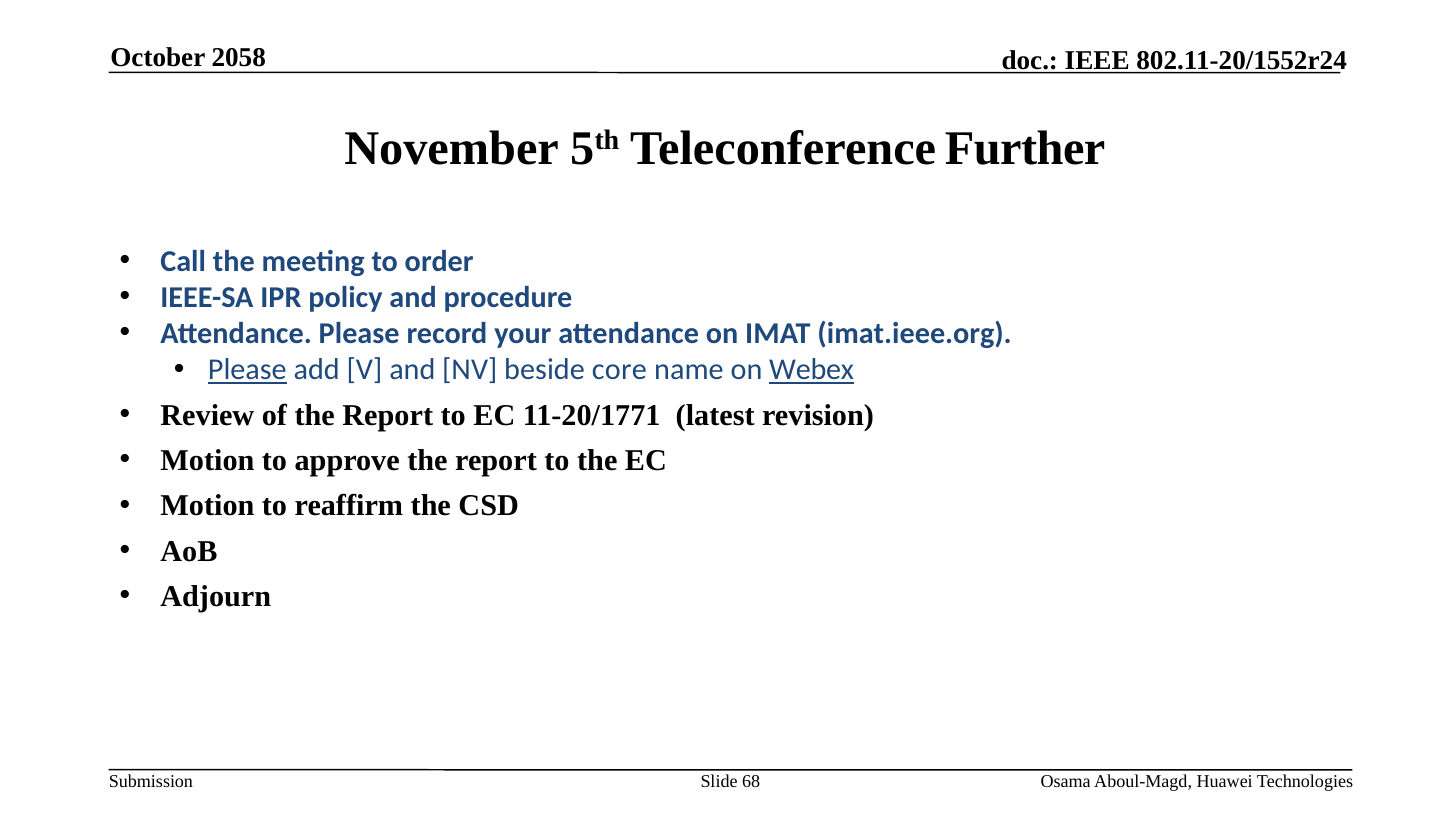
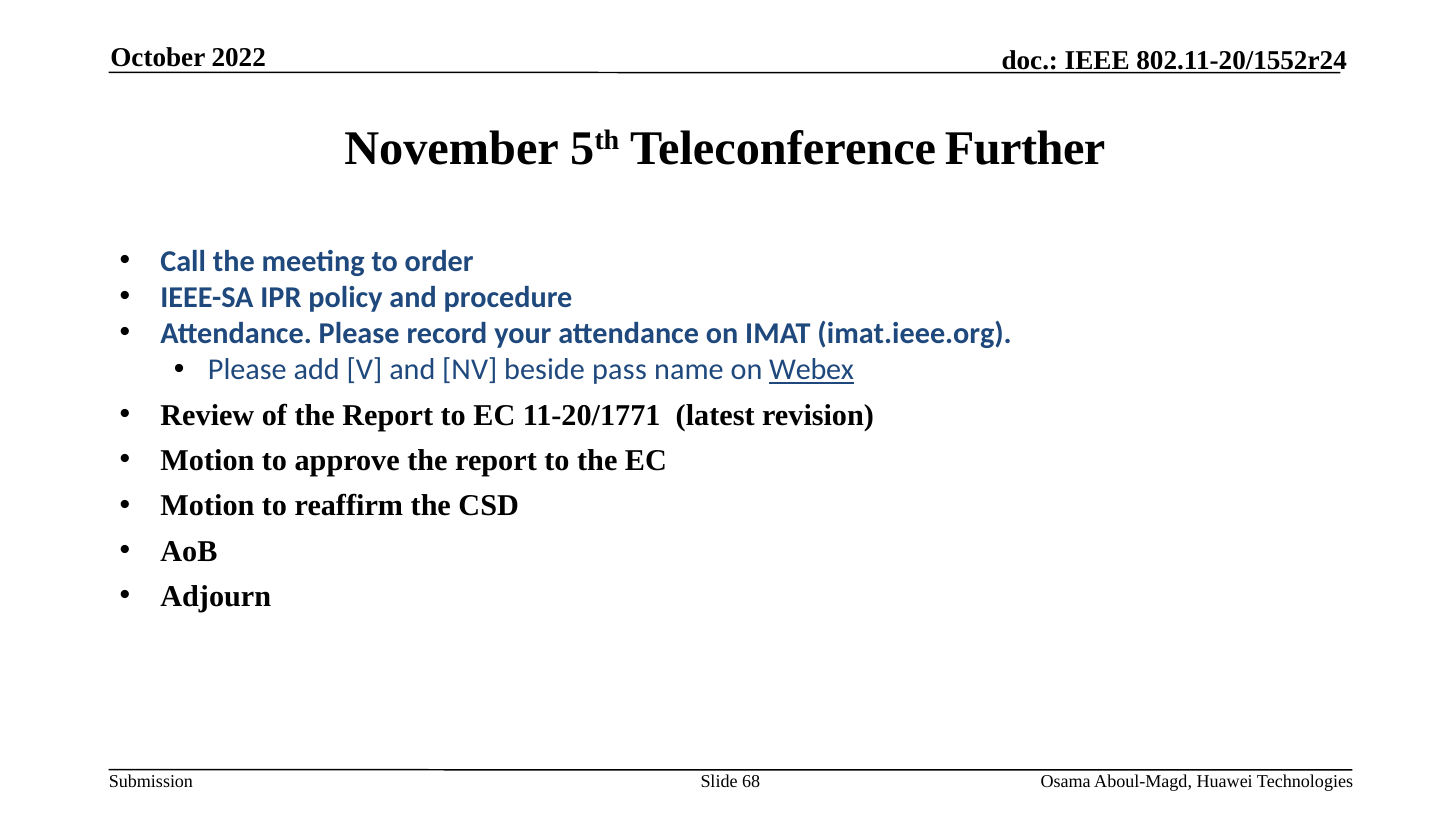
2058: 2058 -> 2022 (239, 58)
Please underline: present -> none (247, 370)
core: core -> pass (619, 370)
